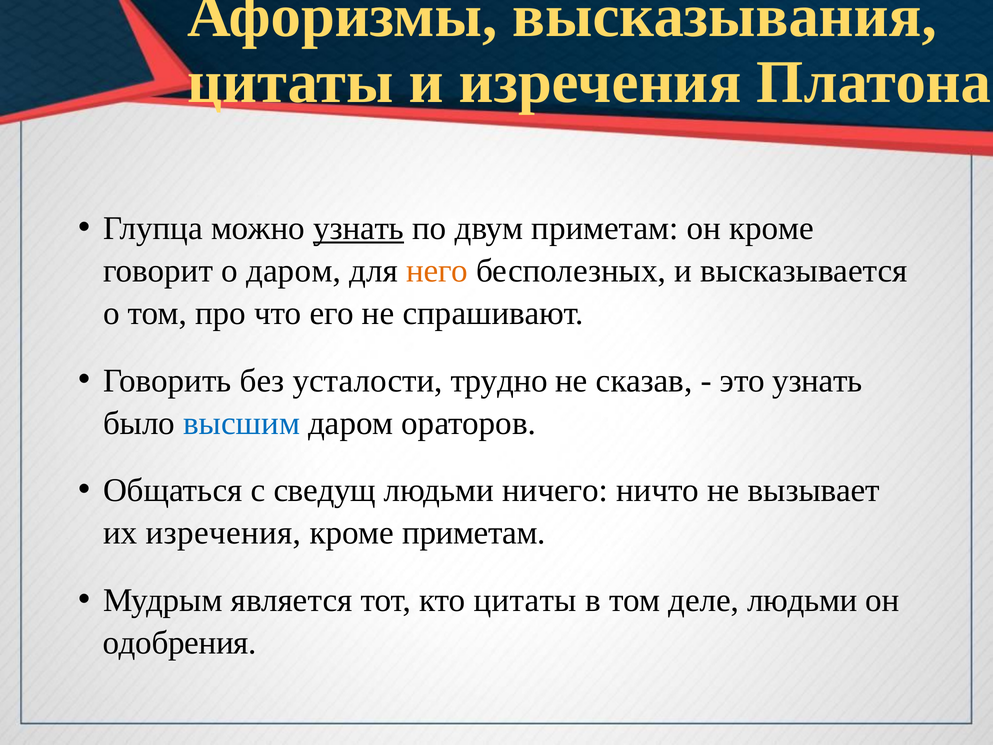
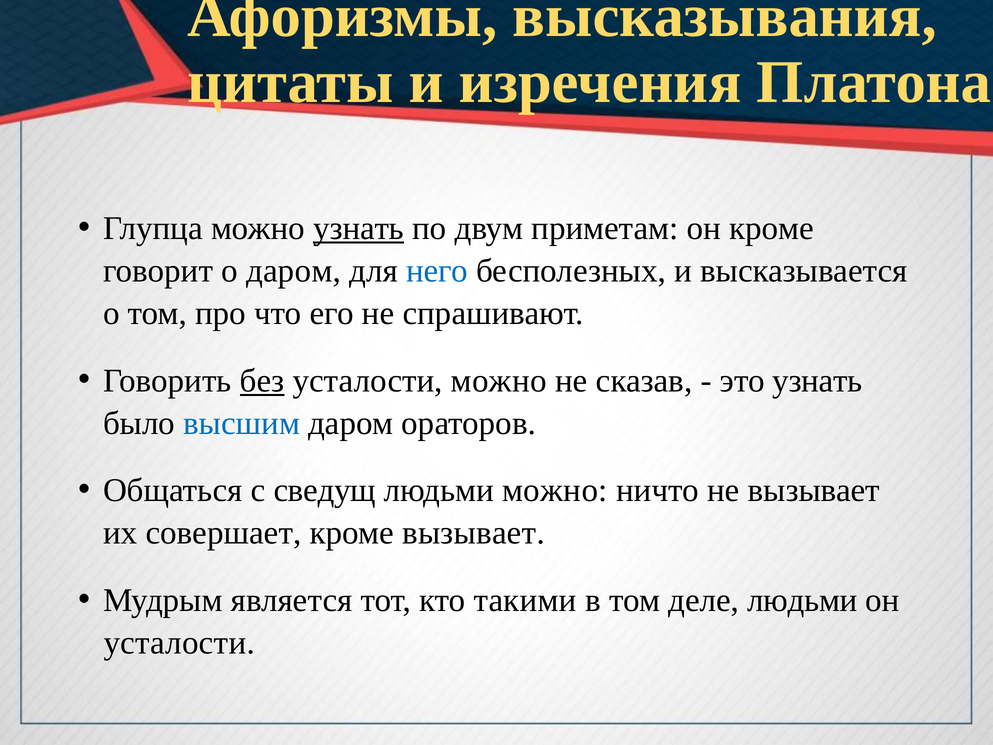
него colour: orange -> blue (437, 271)
без underline: none -> present (262, 380)
усталости трудно: трудно -> можно (499, 380)
людьми ничего: ничего -> можно (555, 490)
их изречения: изречения -> совершает (223, 533)
кроме приметам: приметам -> вызывает (474, 533)
кто цитаты: цитаты -> такими (525, 600)
одобрения: одобрения -> усталости (179, 643)
